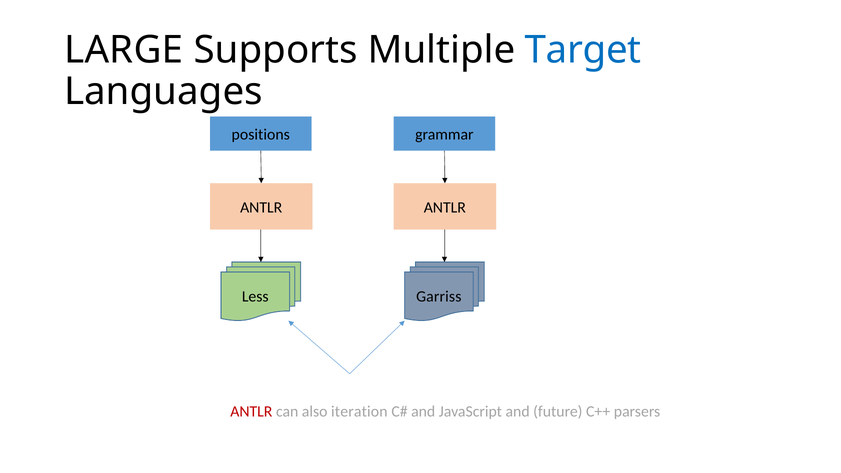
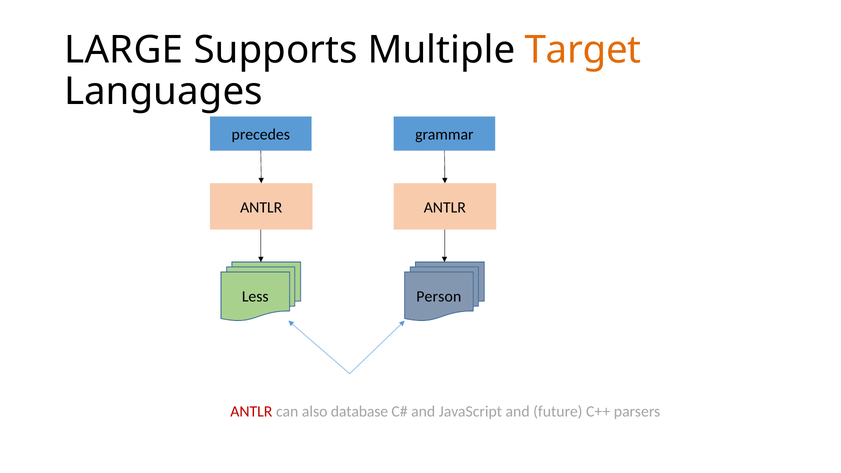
Target colour: blue -> orange (583, 50)
positions: positions -> precedes (261, 135)
Garriss: Garriss -> Person (439, 296)
iteration: iteration -> database (360, 412)
